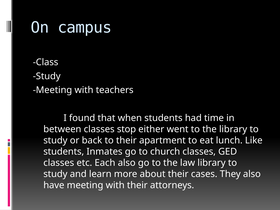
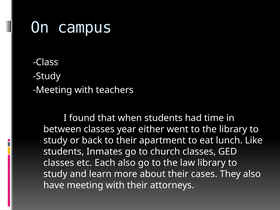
stop: stop -> year (126, 129)
